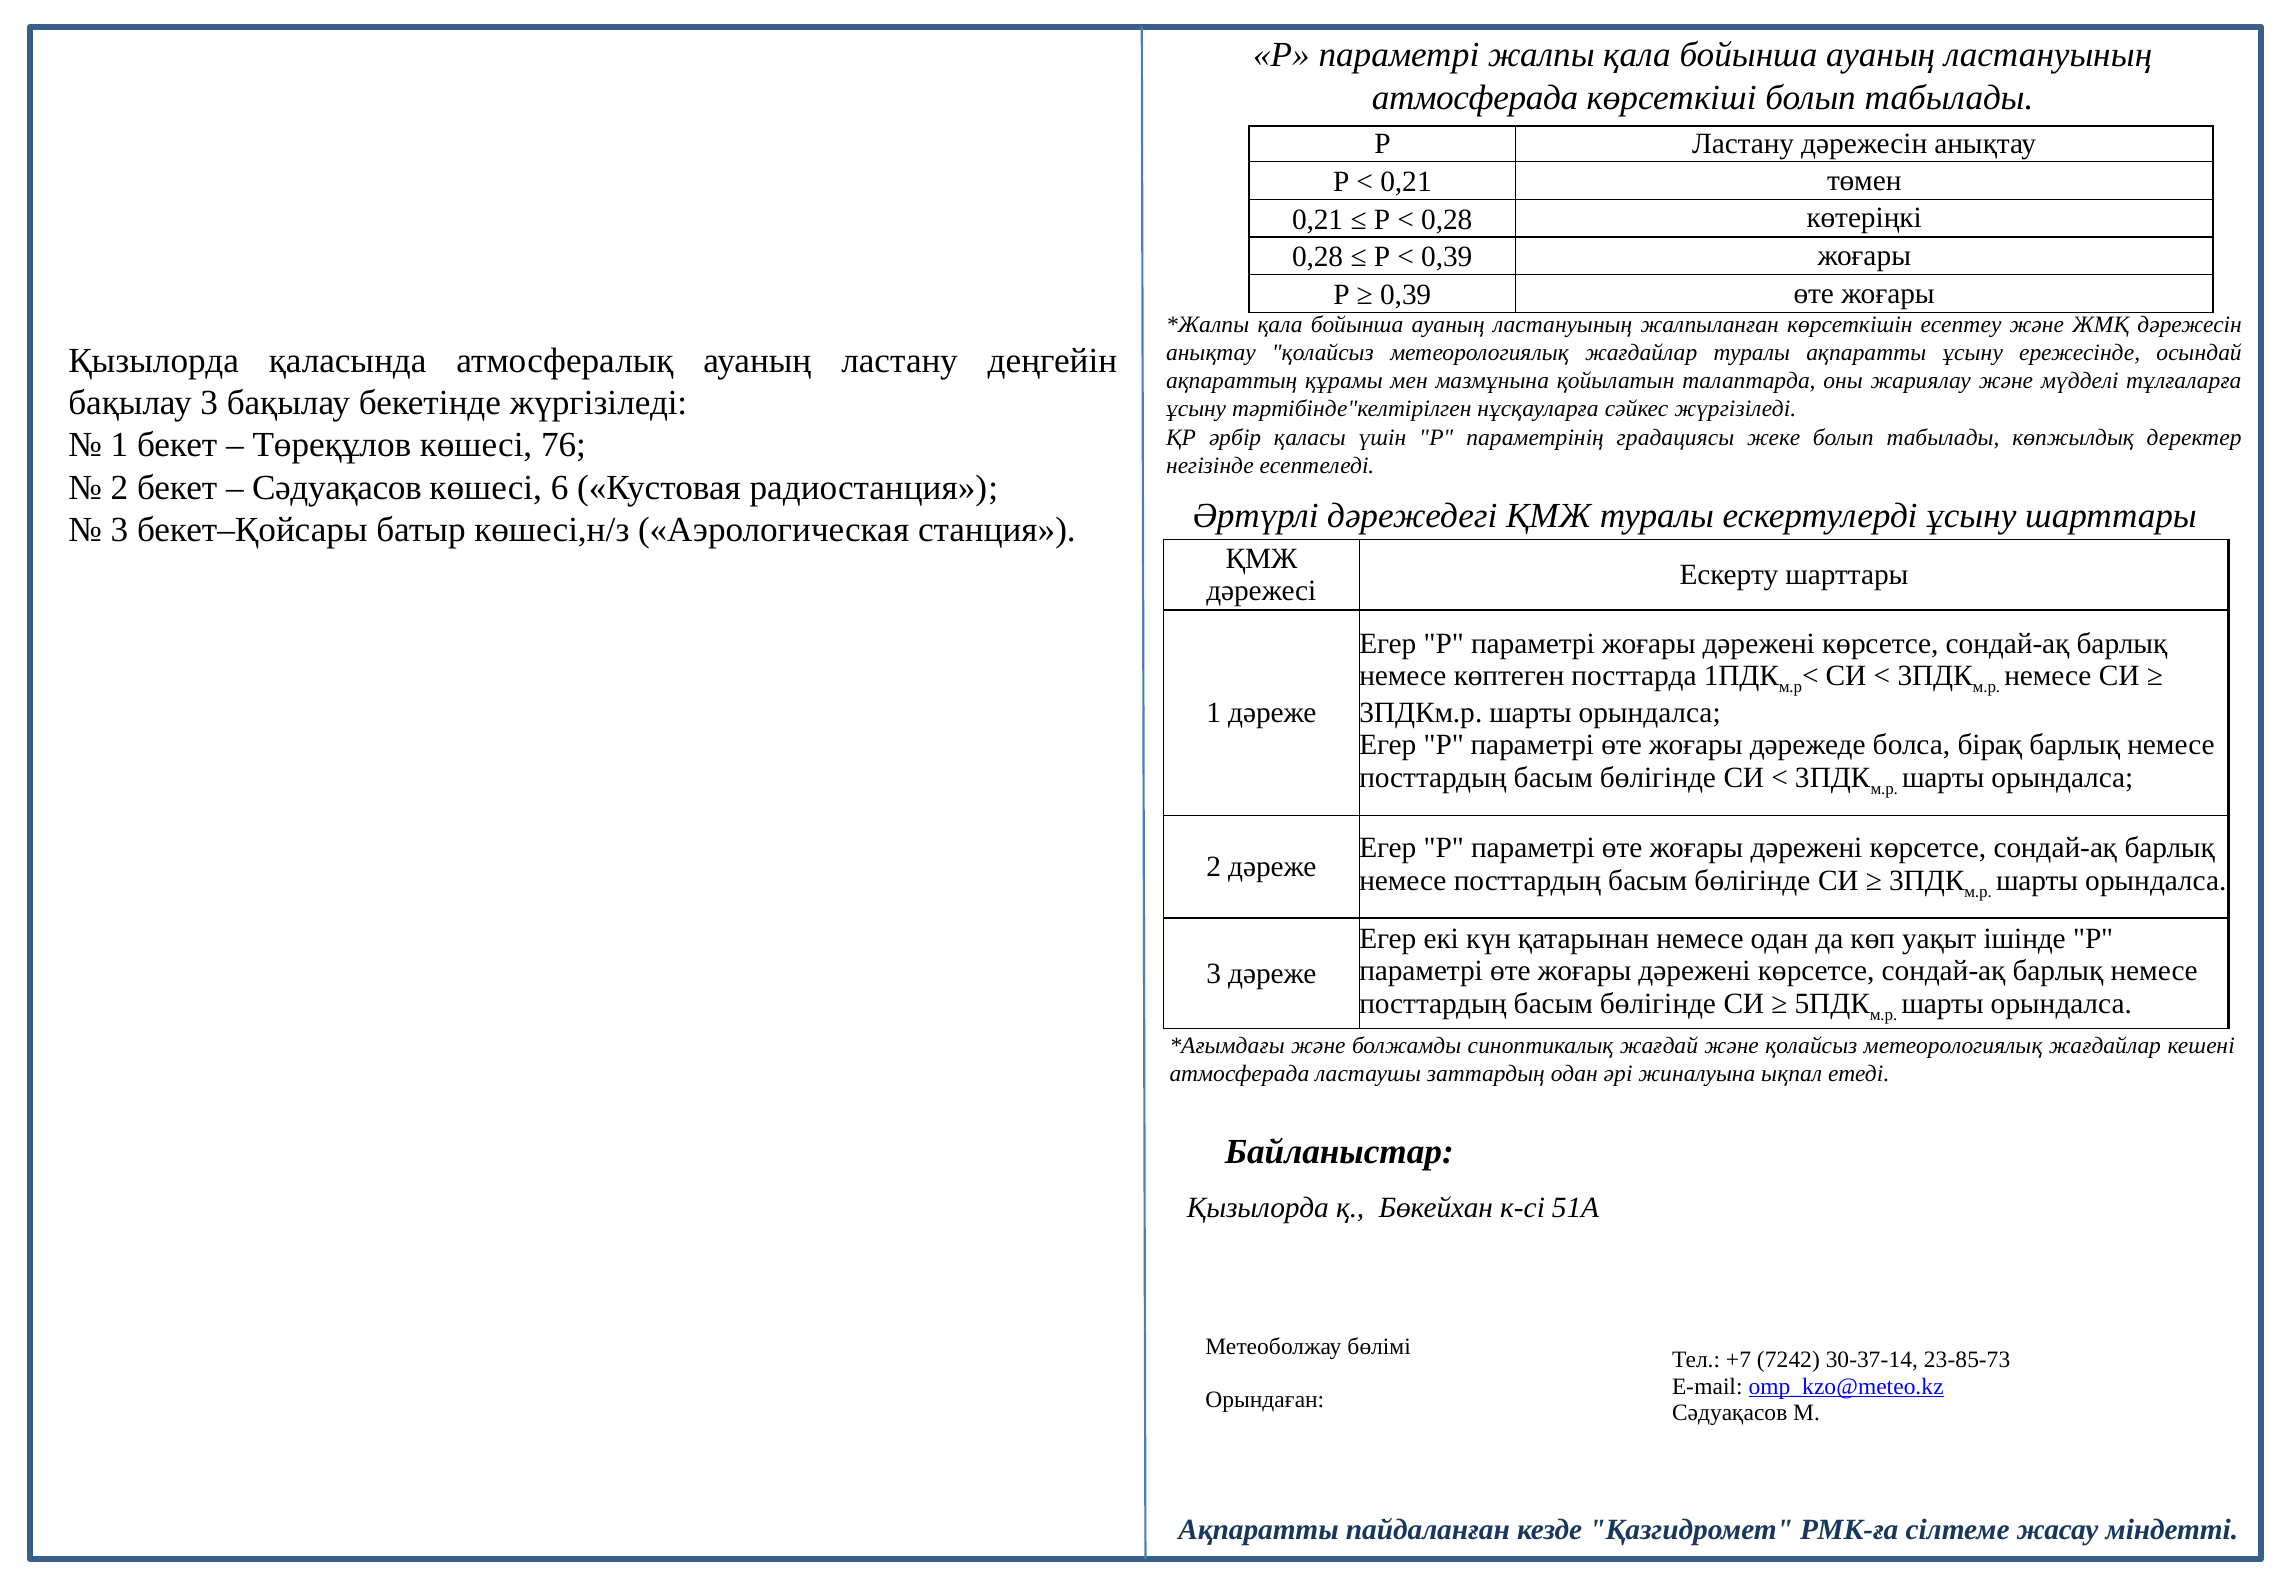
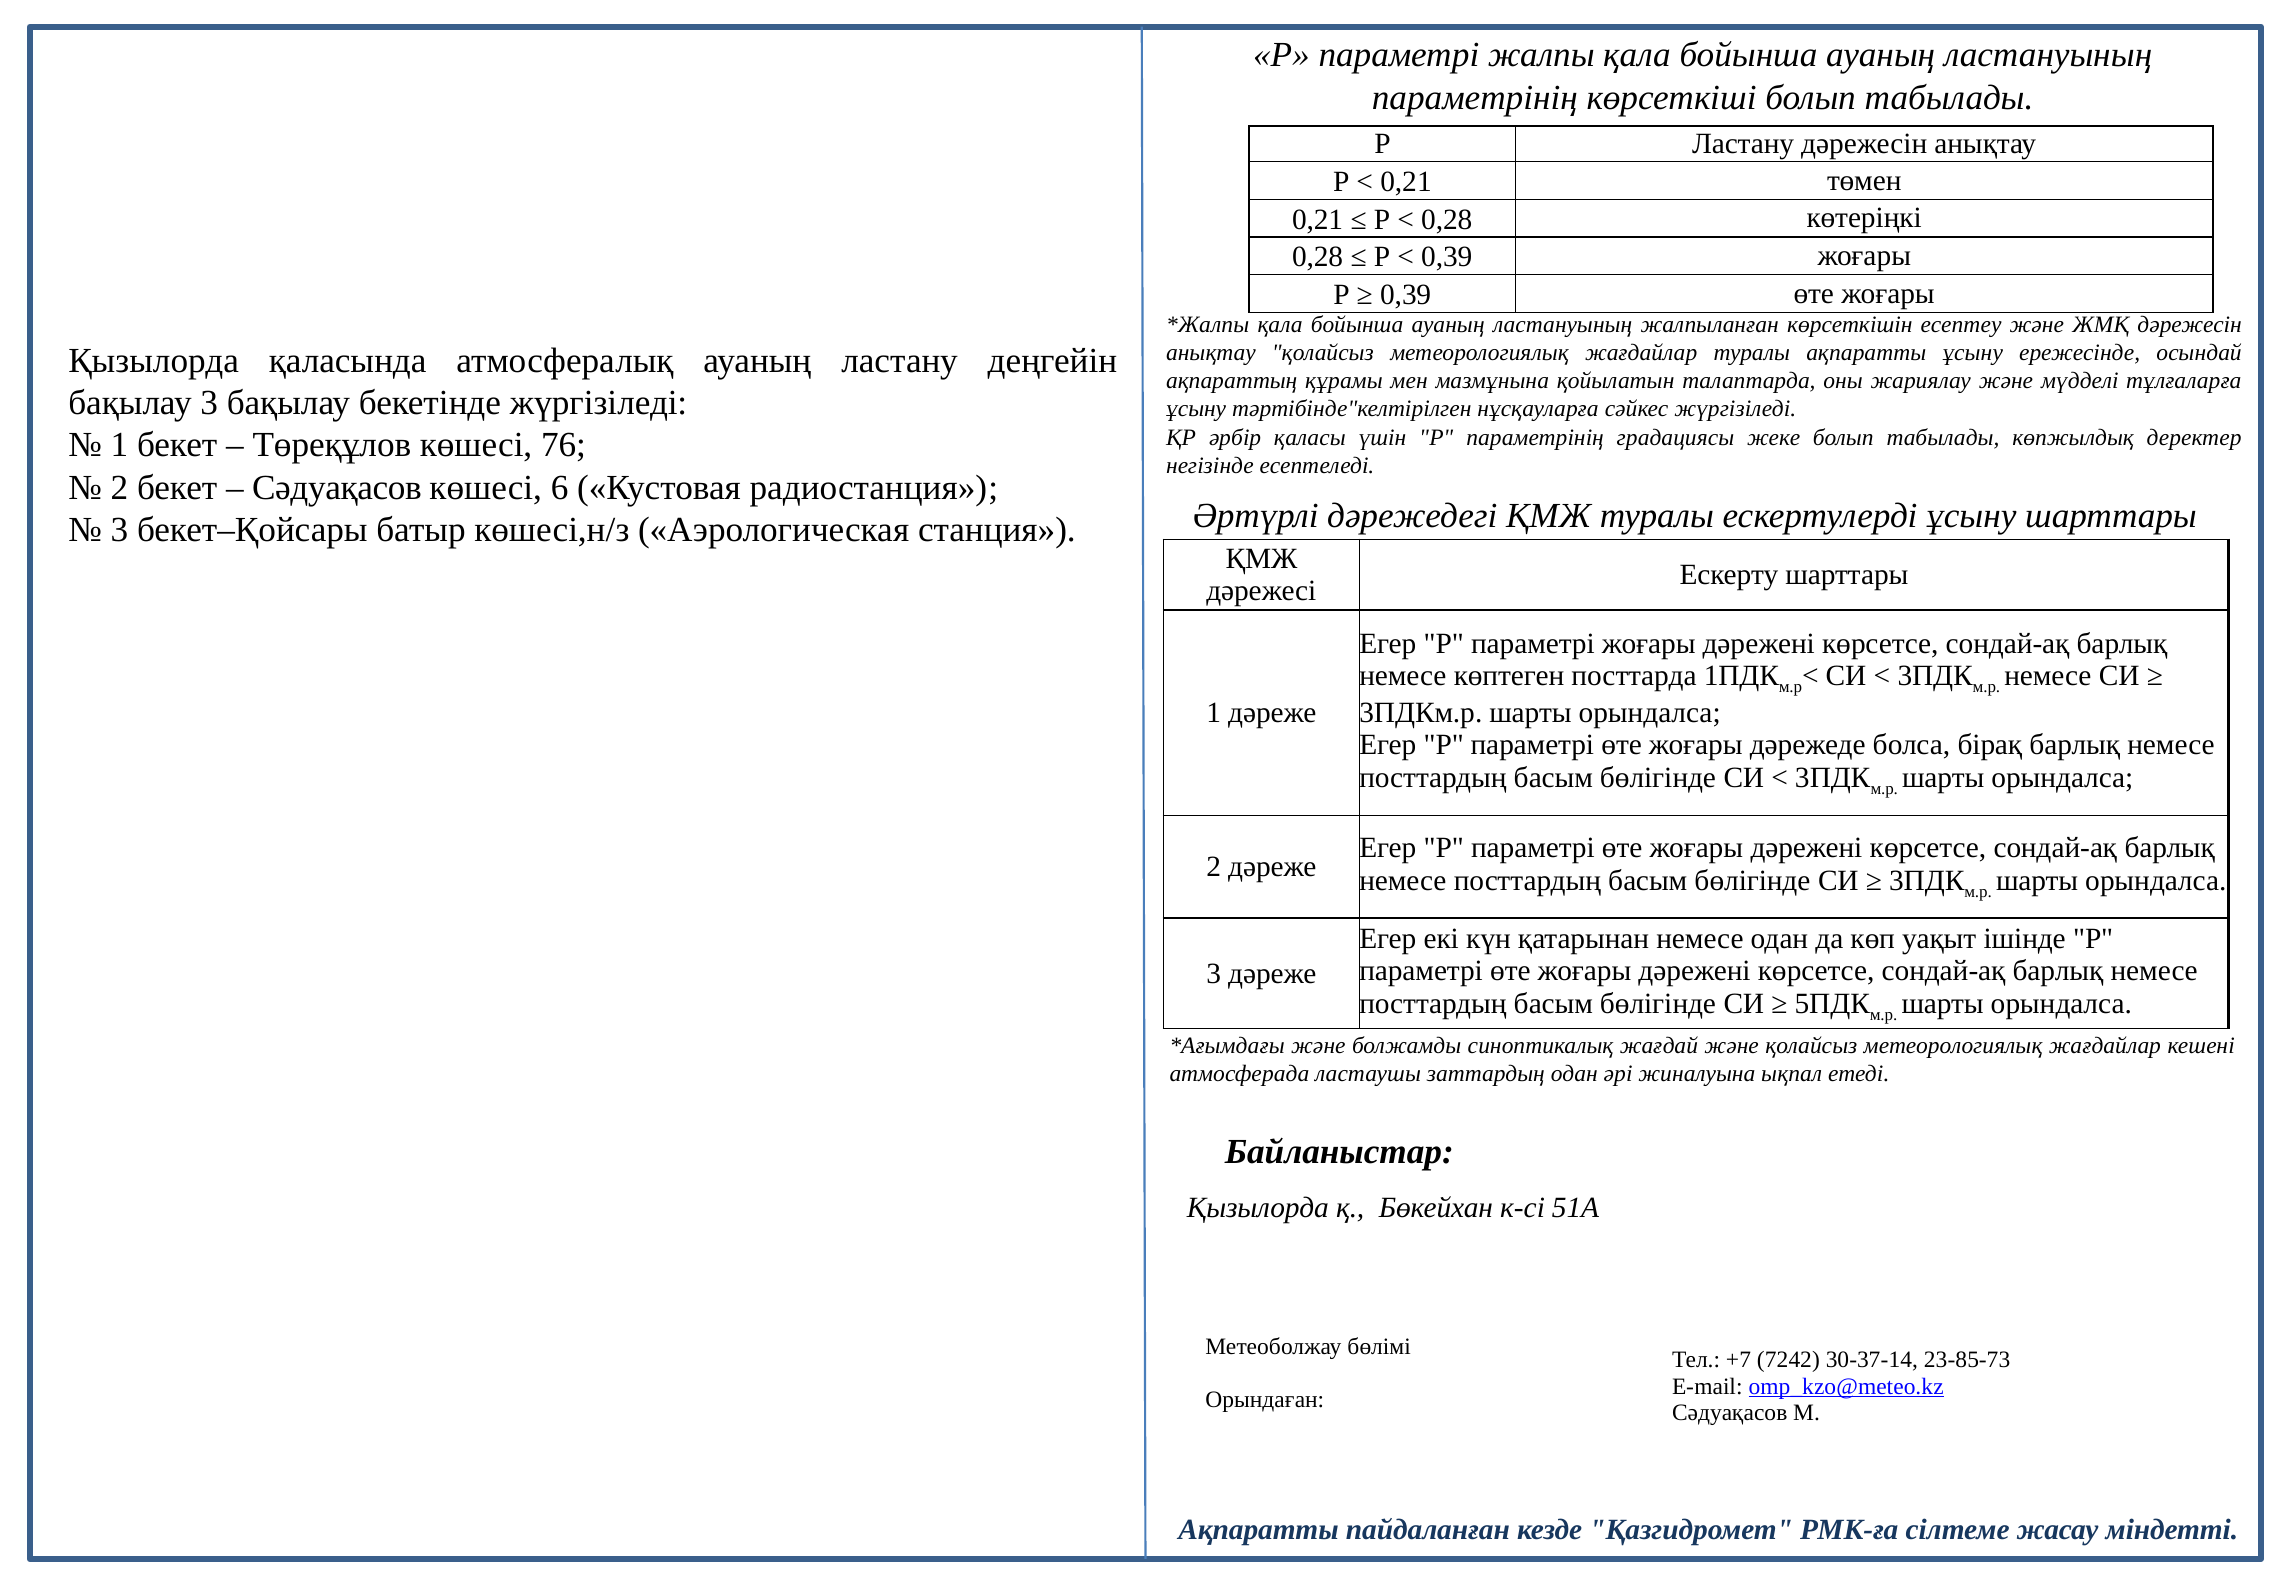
атмосферада: атмосферада -> параметрінің (1475, 98)
